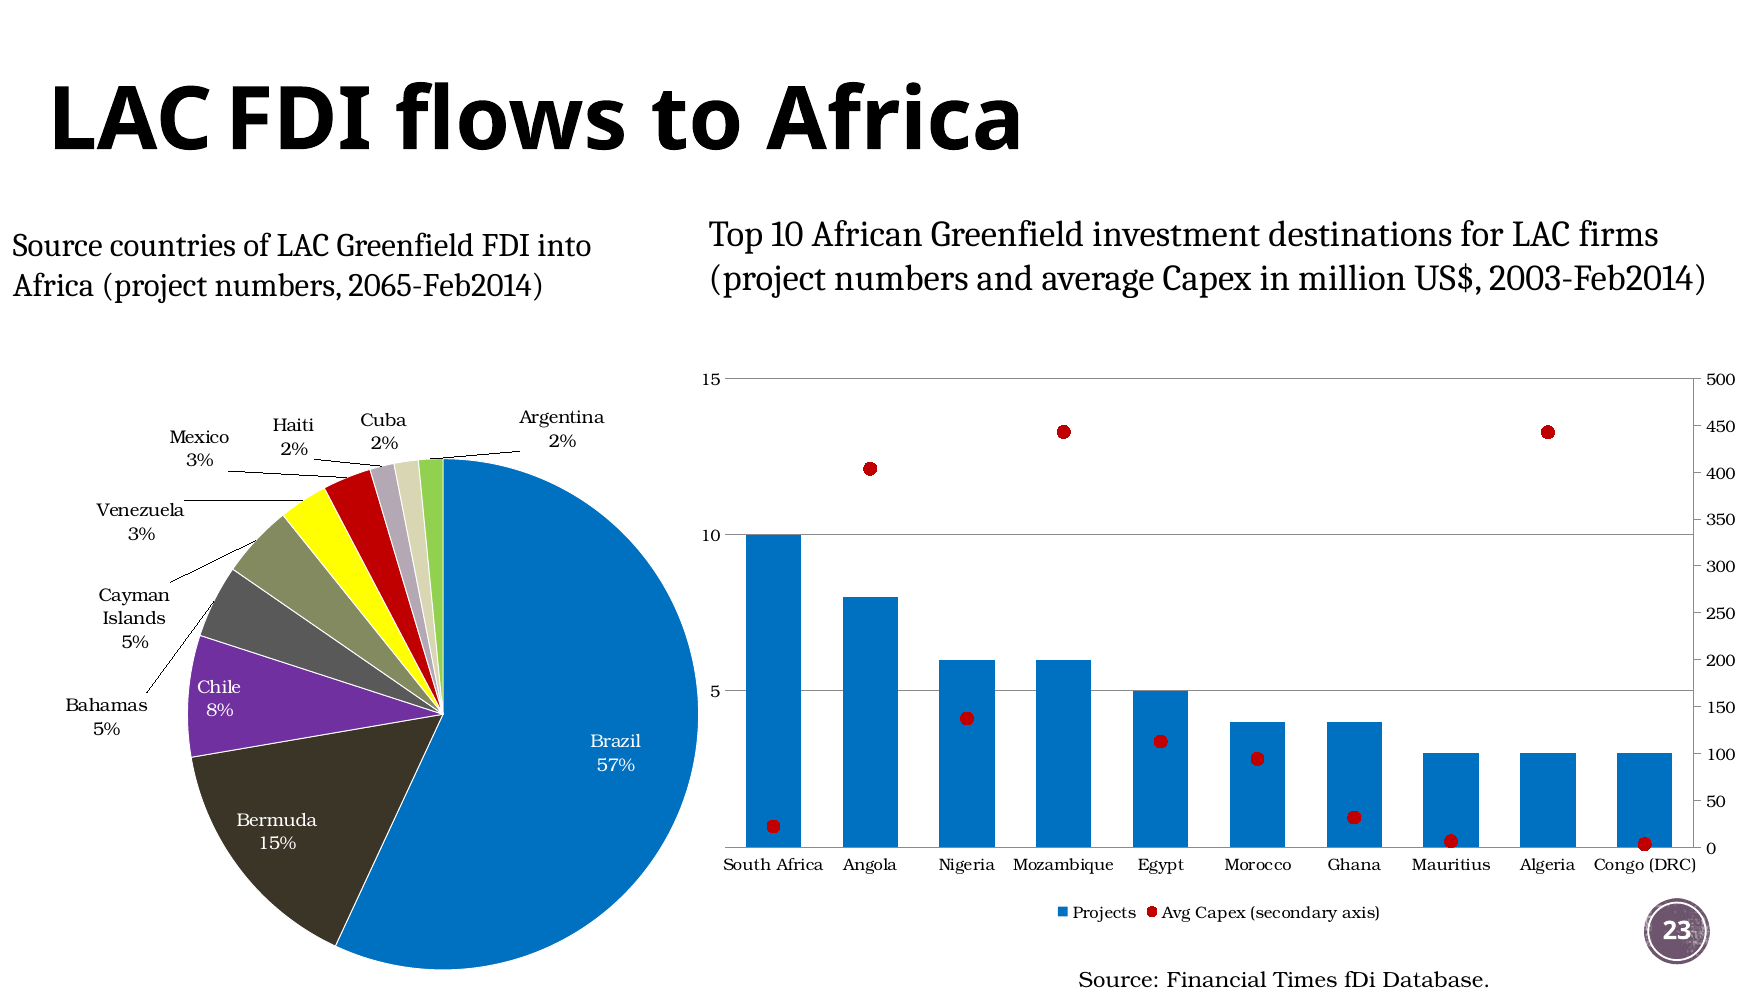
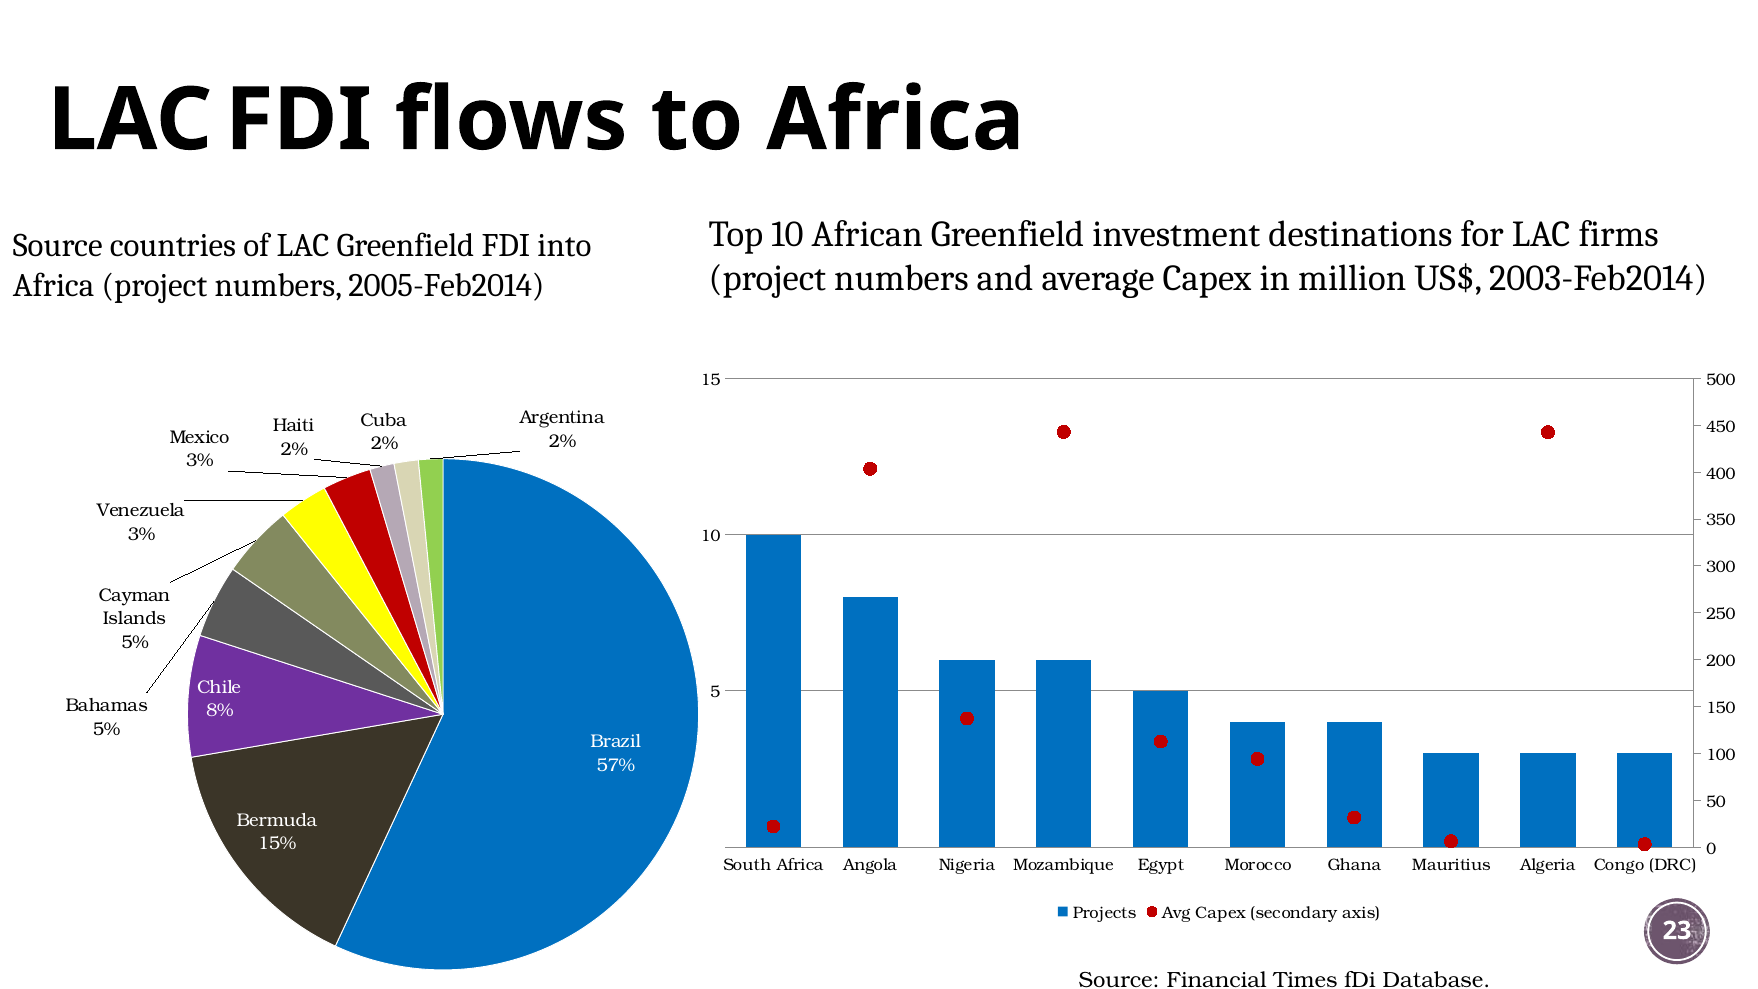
2065-Feb2014: 2065-Feb2014 -> 2005-Feb2014 (446, 286)
